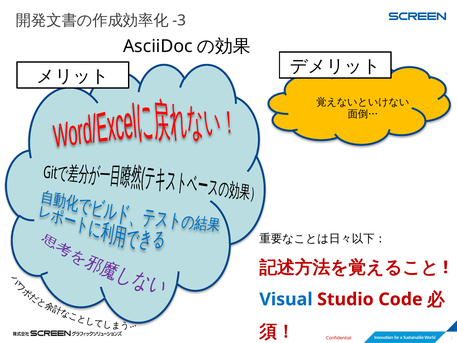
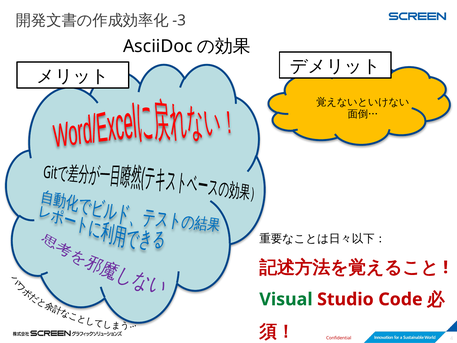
Visual colour: blue -> green (286, 299)
